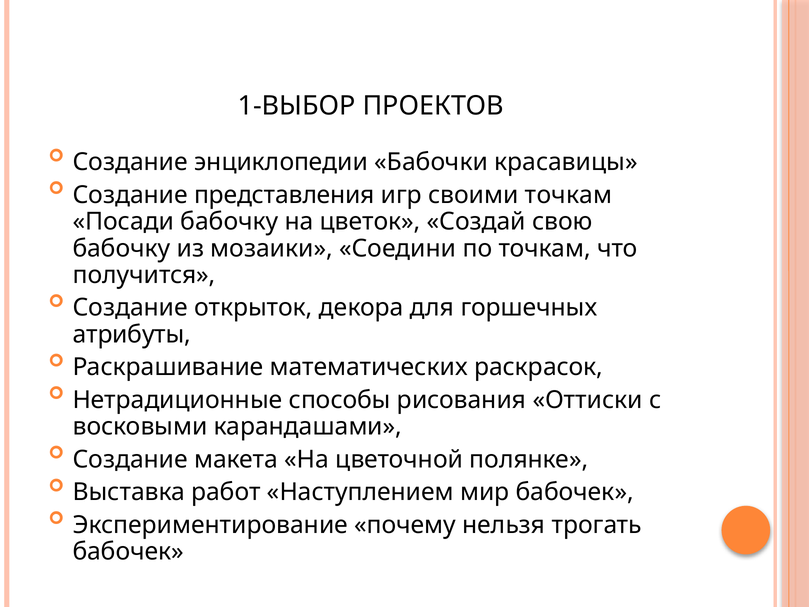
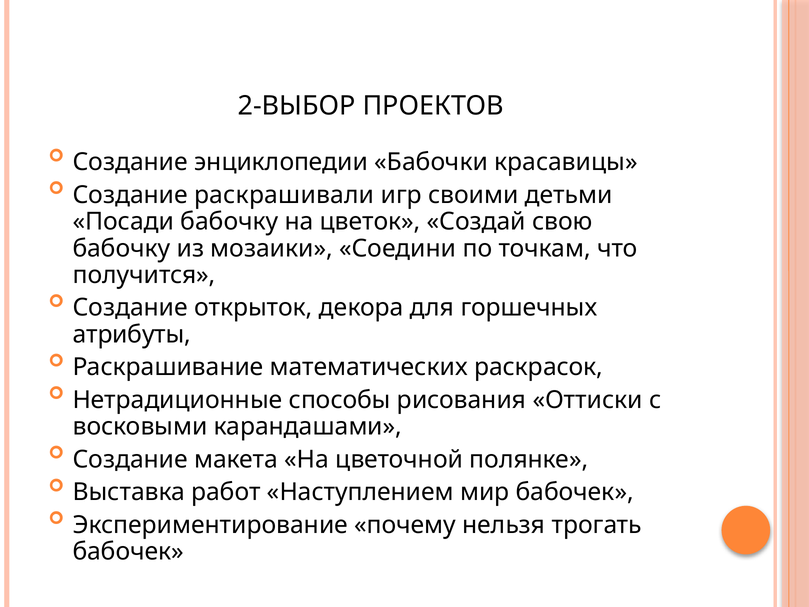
1-ВЫБОР: 1-ВЫБОР -> 2-ВЫБОР (297, 106)
представления: представления -> раскрашивали (284, 195)
своими точкам: точкам -> детьми (569, 195)
